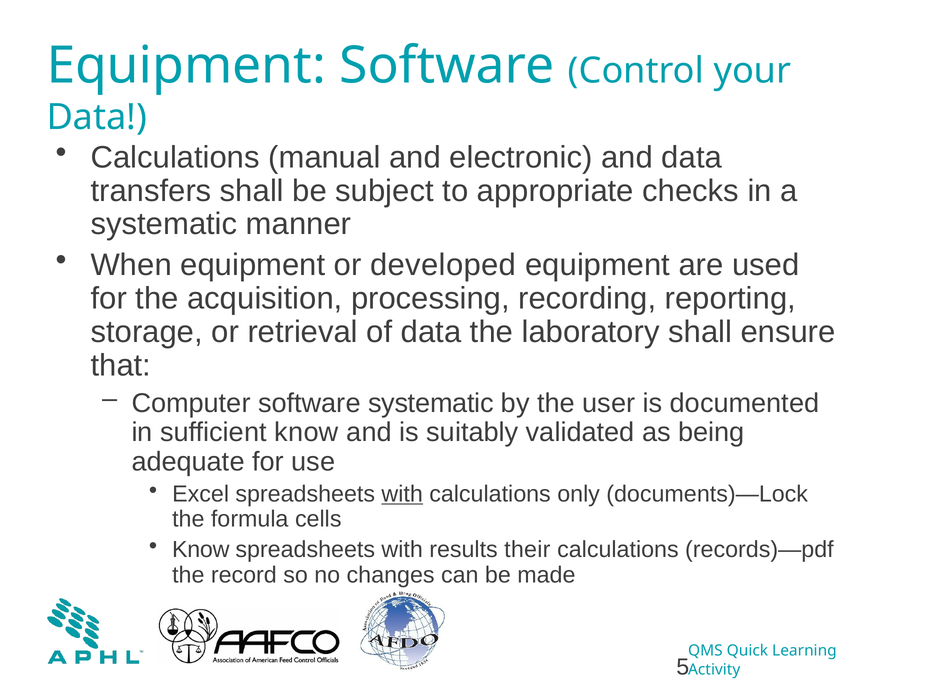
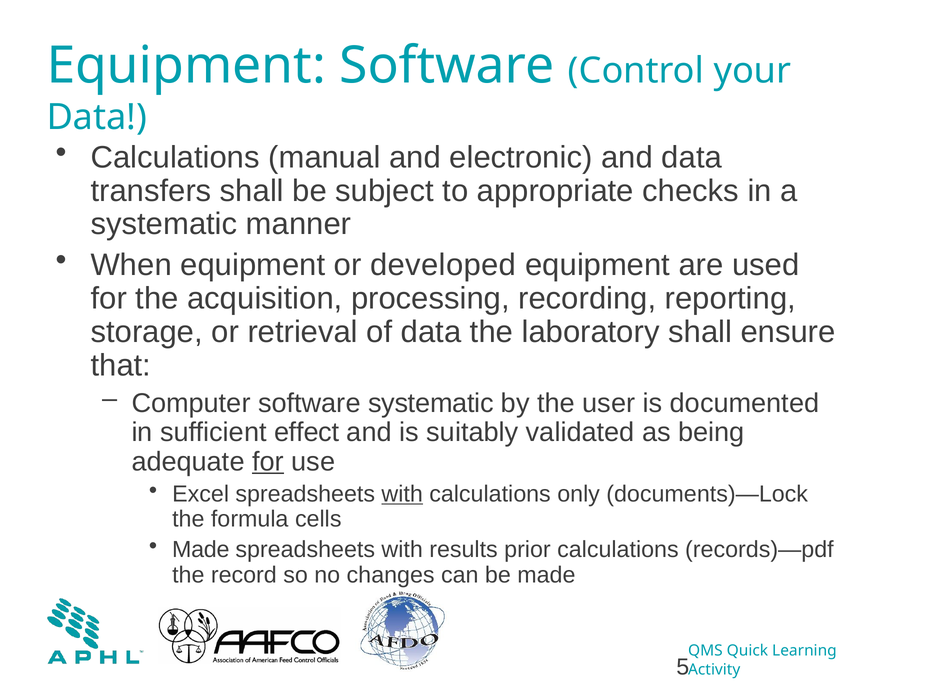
sufficient know: know -> effect (307, 433)
for underline: none -> present (268, 462)
Know: Know -> Made (201, 550)
their: their -> prior (527, 550)
